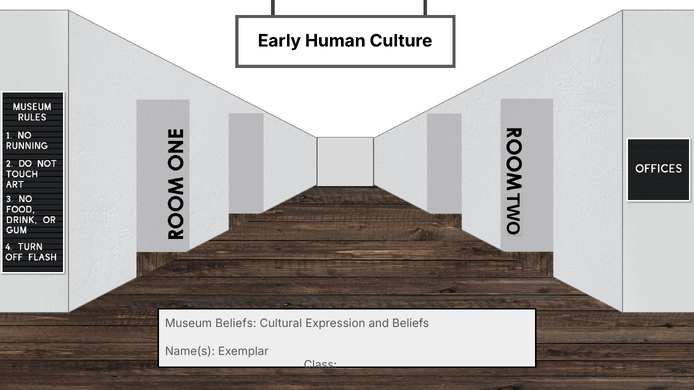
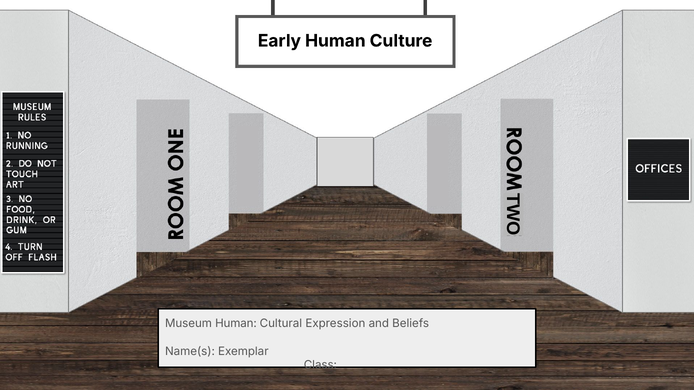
Museum Beliefs: Beliefs -> Human (236, 324)
